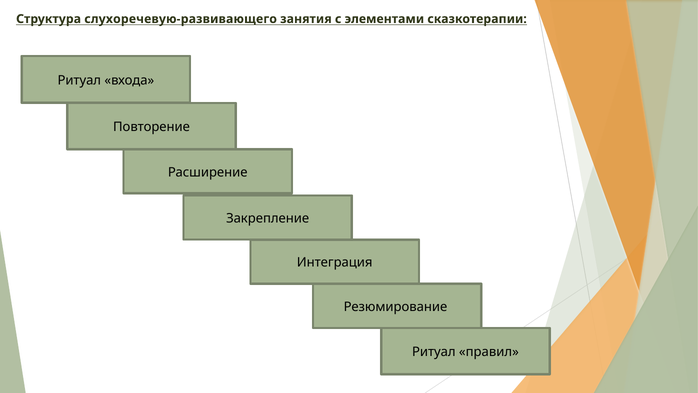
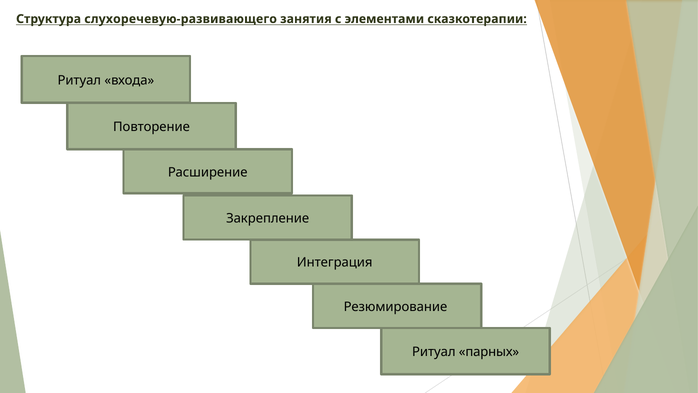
правил: правил -> парных (489, 352)
